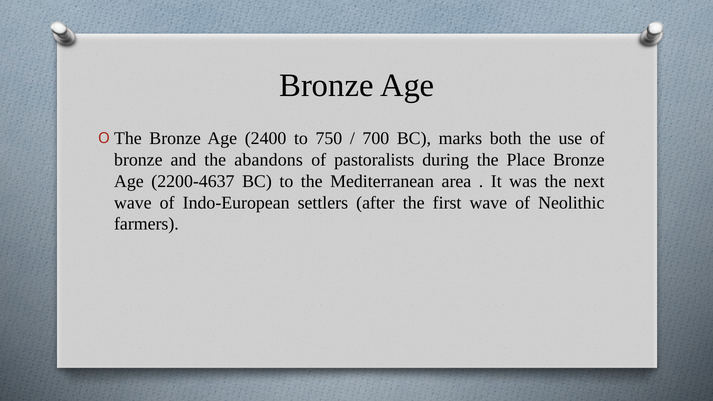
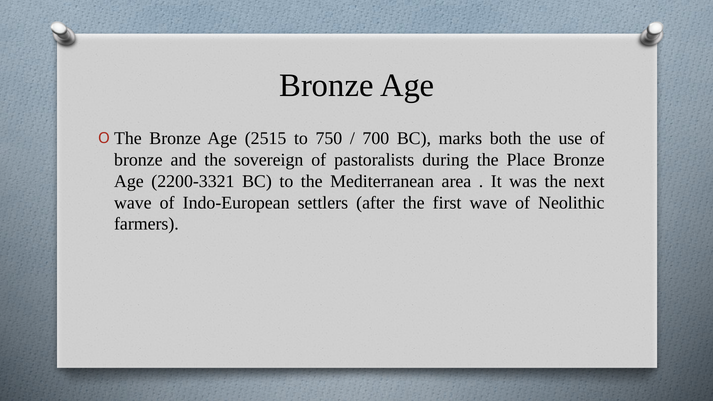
2400: 2400 -> 2515 (266, 139)
abandons: abandons -> sovereign (269, 160)
2200-4637: 2200-4637 -> 2200-3321 (193, 181)
